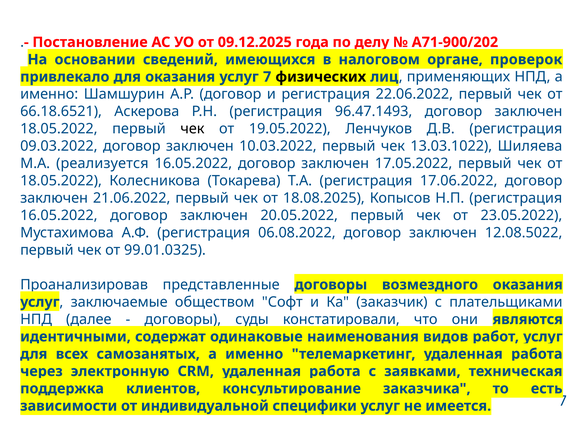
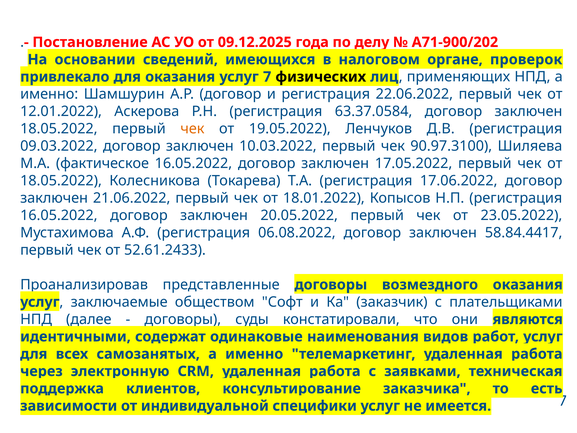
66.18.6521: 66.18.6521 -> 12.01.2022 (61, 111)
96.47.1493: 96.47.1493 -> 63.37.0584 (374, 111)
чек colour: black -> orange (192, 129)
13.03.1022: 13.03.1022 -> 90.97.3100 (451, 146)
реализуется: реализуется -> фактическое (102, 163)
18.08.2025: 18.08.2025 -> 18.01.2022 (324, 198)
12.08.5022: 12.08.5022 -> 58.84.4417 (524, 233)
99.01.0325: 99.01.0325 -> 52.61.2433 (165, 250)
